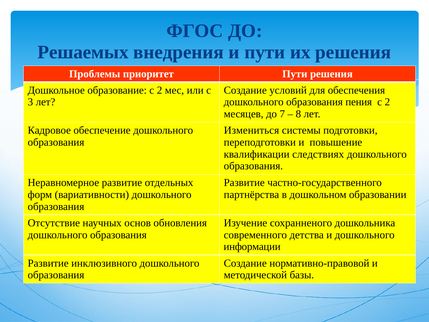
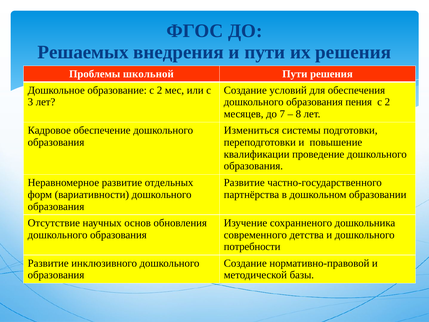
приоритет: приоритет -> школьной (148, 74)
следствиях: следствиях -> проведение (318, 154)
информации: информации -> потребности (252, 246)
